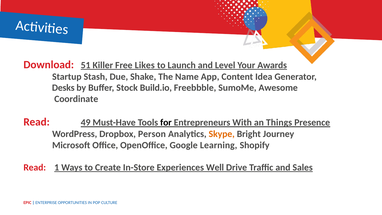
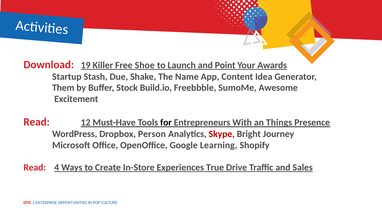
51: 51 -> 19 (86, 65)
Likes: Likes -> Shoe (145, 65)
Level: Level -> Point (225, 65)
Desks: Desks -> Them (63, 88)
Coordinate: Coordinate -> Excitement (76, 99)
49: 49 -> 12 (86, 122)
Skype colour: orange -> red (222, 134)
1: 1 -> 4 (57, 167)
Well: Well -> True (215, 167)
